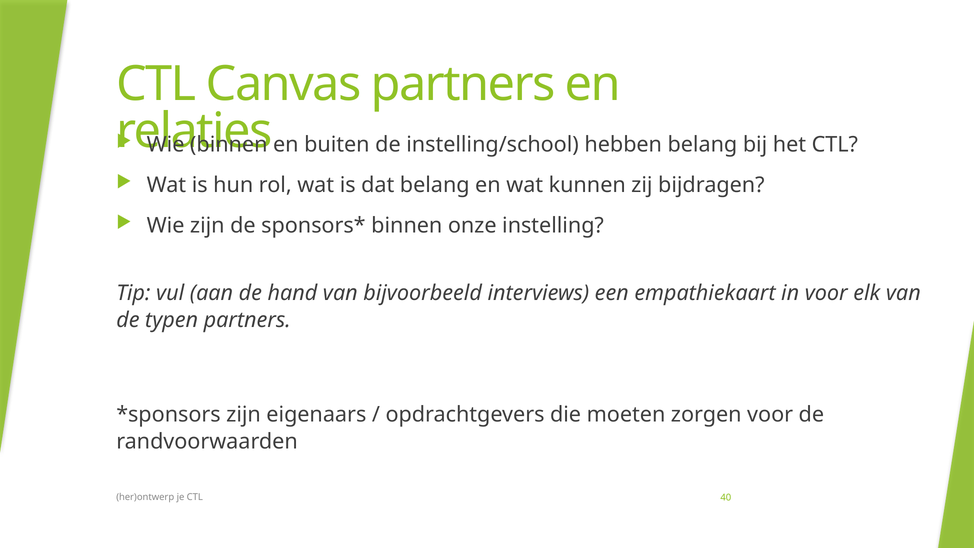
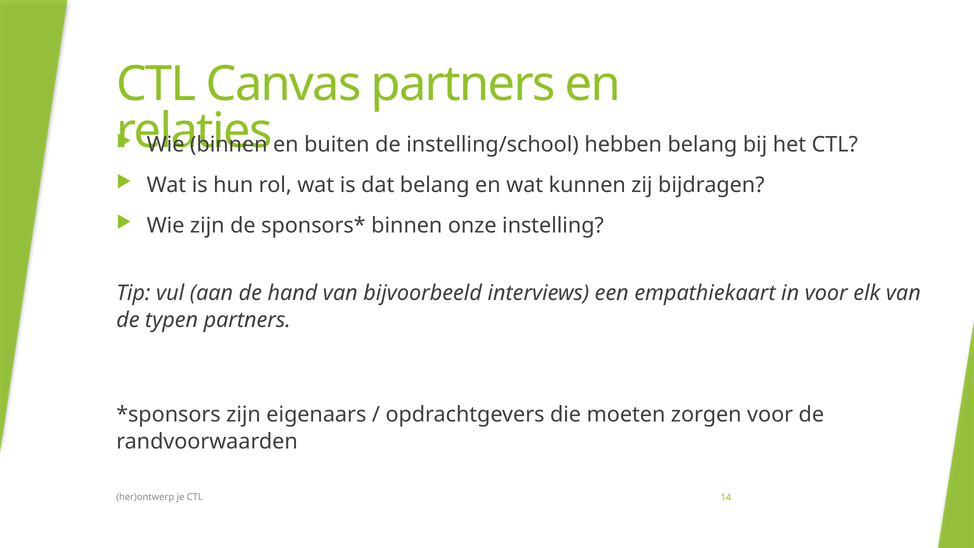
40: 40 -> 14 (726, 497)
